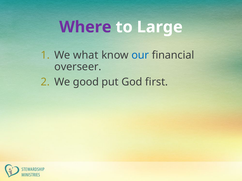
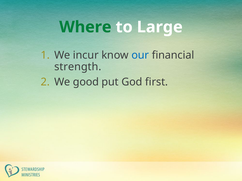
Where colour: purple -> green (85, 27)
what: what -> incur (86, 55)
overseer: overseer -> strength (78, 67)
